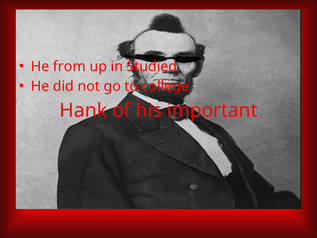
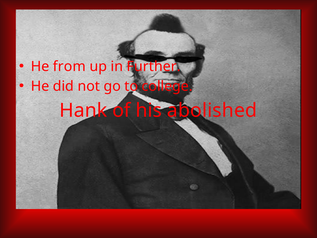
Studied: Studied -> Further (154, 67)
important: important -> abolished (212, 110)
